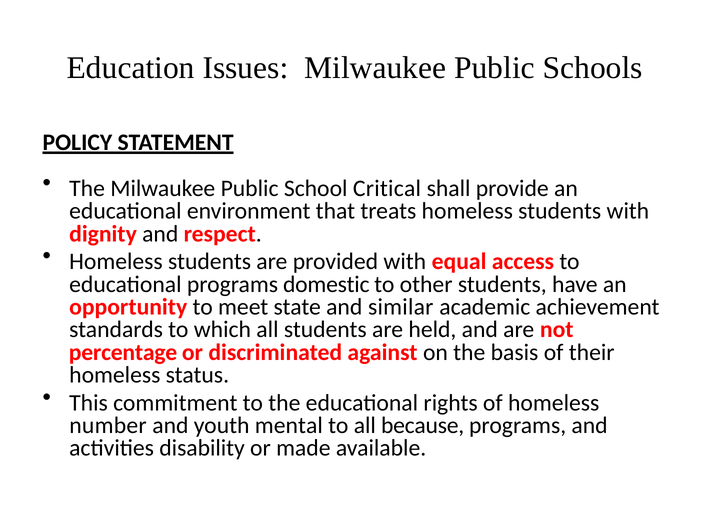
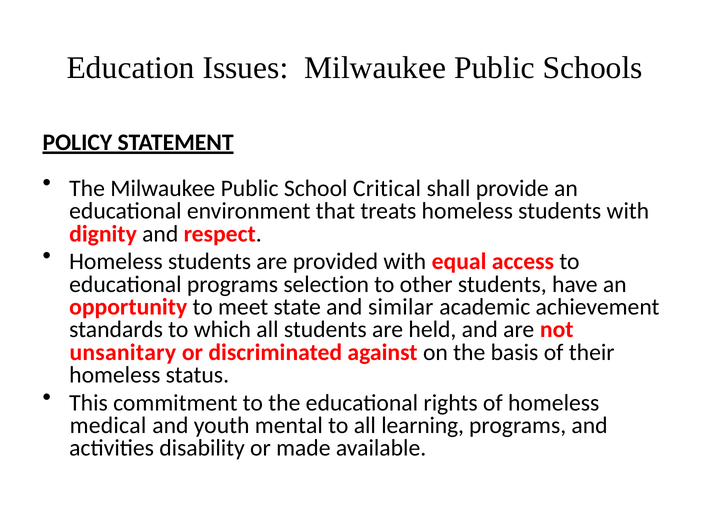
domestic: domestic -> selection (326, 284)
percentage: percentage -> unsanitary (123, 353)
number: number -> medical (108, 426)
because: because -> learning (423, 426)
